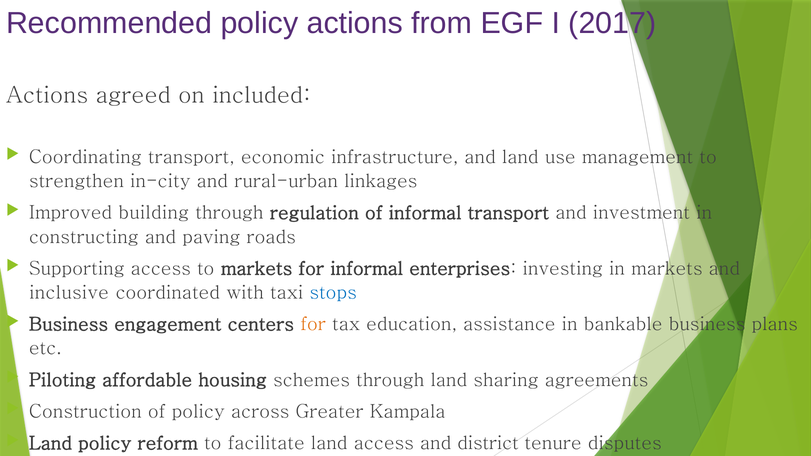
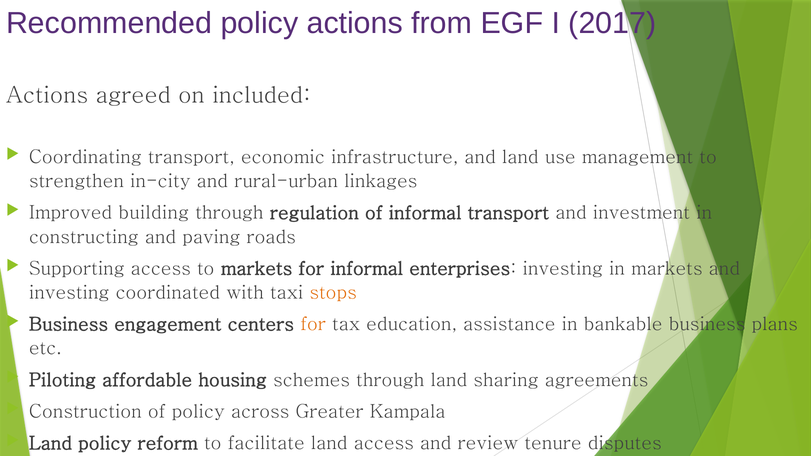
inclusive: inclusive -> investing (69, 293)
stops colour: blue -> orange (333, 293)
district: district -> review (488, 443)
